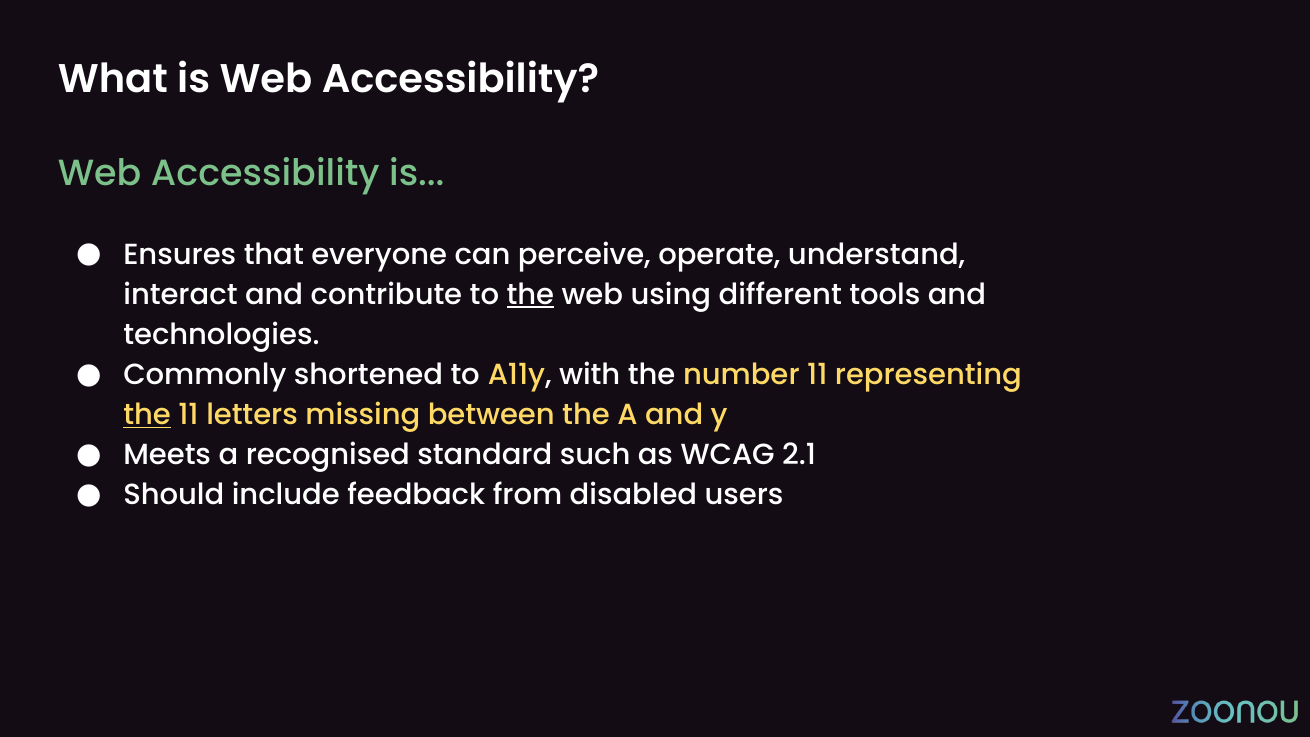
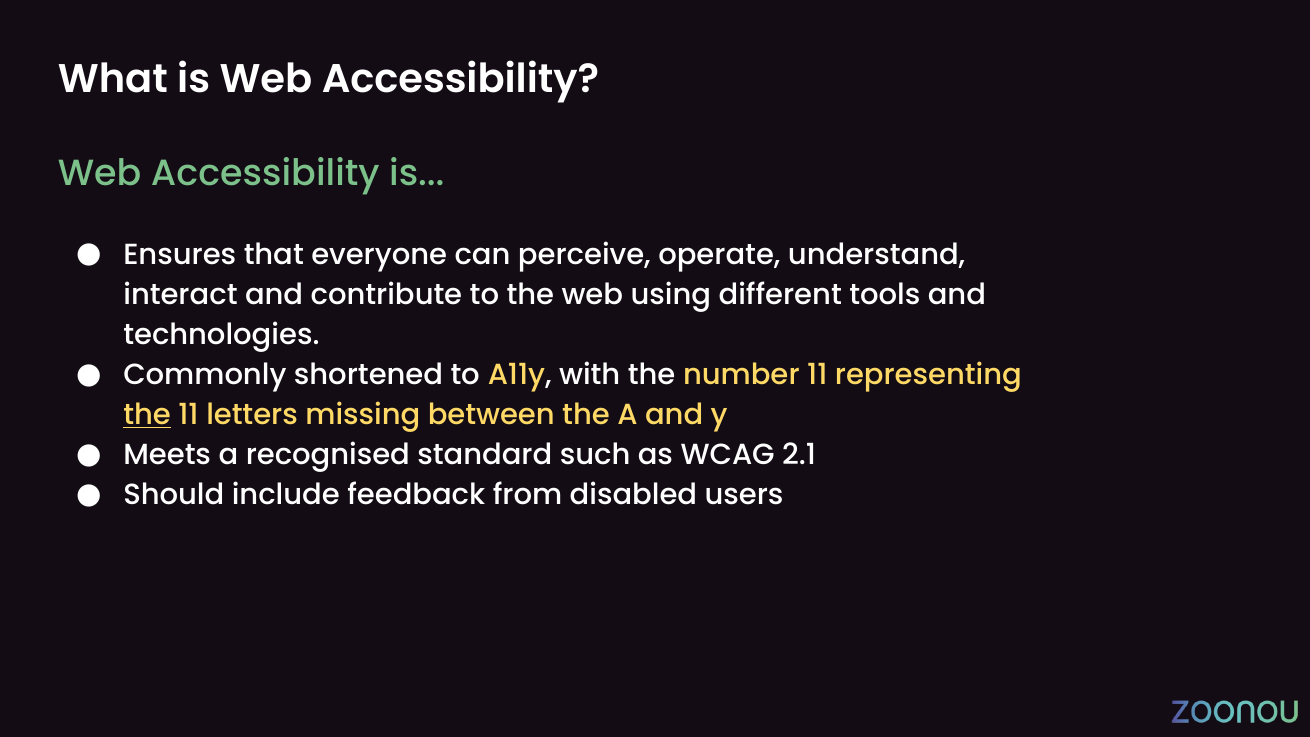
the underline: present -> none (530, 295)
